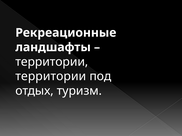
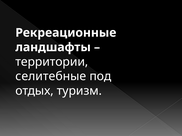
территории: территории -> селитебные (51, 77)
